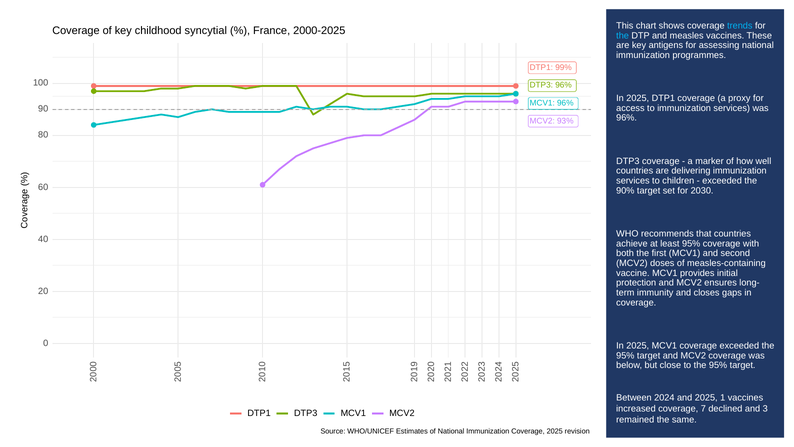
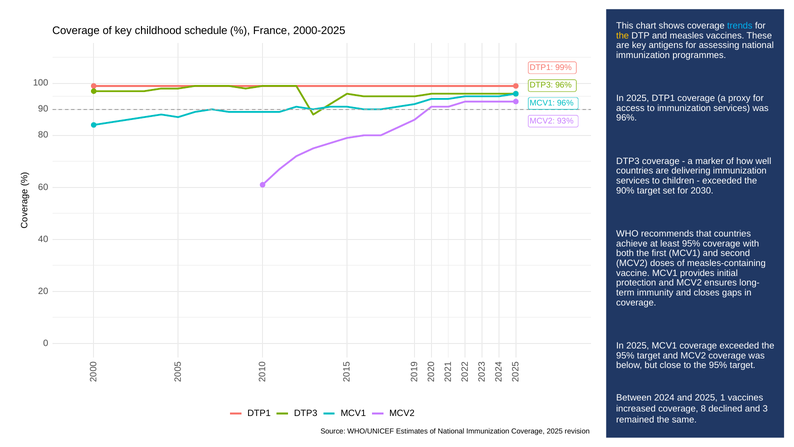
syncytial: syncytial -> schedule (206, 31)
the colour: light blue -> yellow (623, 35)
7: 7 -> 8 (703, 409)
